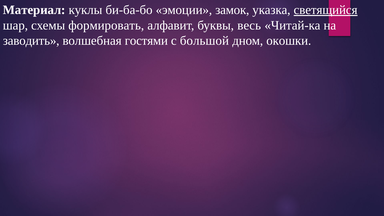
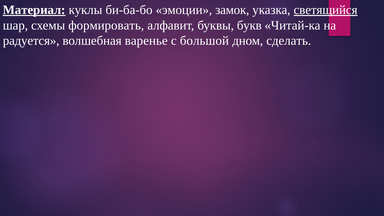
Материал underline: none -> present (34, 10)
весь: весь -> букв (249, 25)
заводить: заводить -> радуется (31, 41)
гостями: гостями -> варенье (146, 41)
окошки: окошки -> сделать (289, 41)
